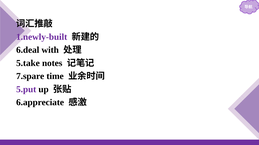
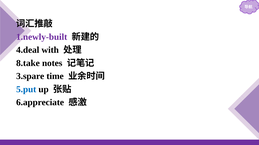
6.deal: 6.deal -> 4.deal (28, 50)
5.take: 5.take -> 8.take (28, 63)
7.spare: 7.spare -> 3.spare (30, 77)
5.put colour: purple -> blue (26, 90)
